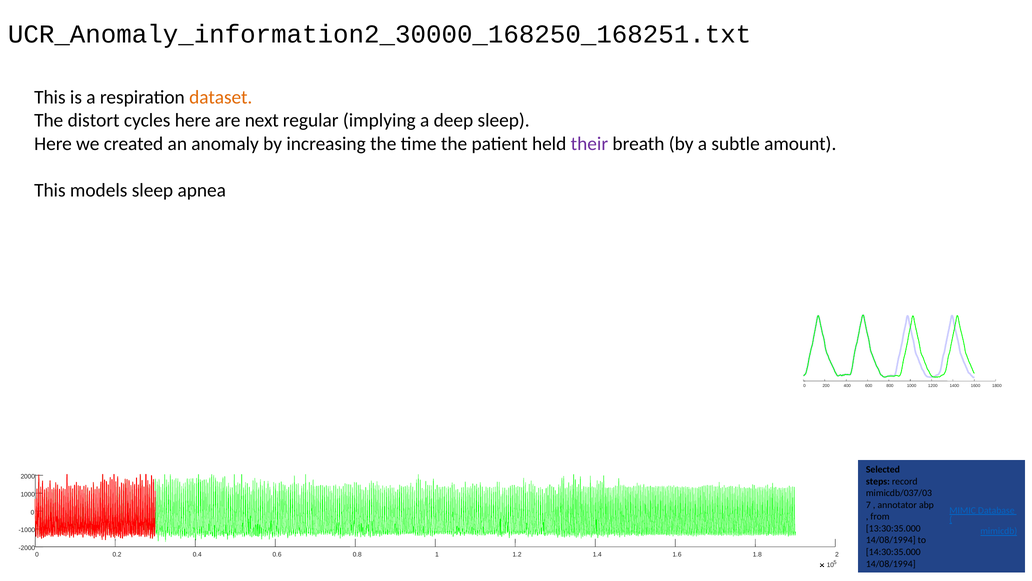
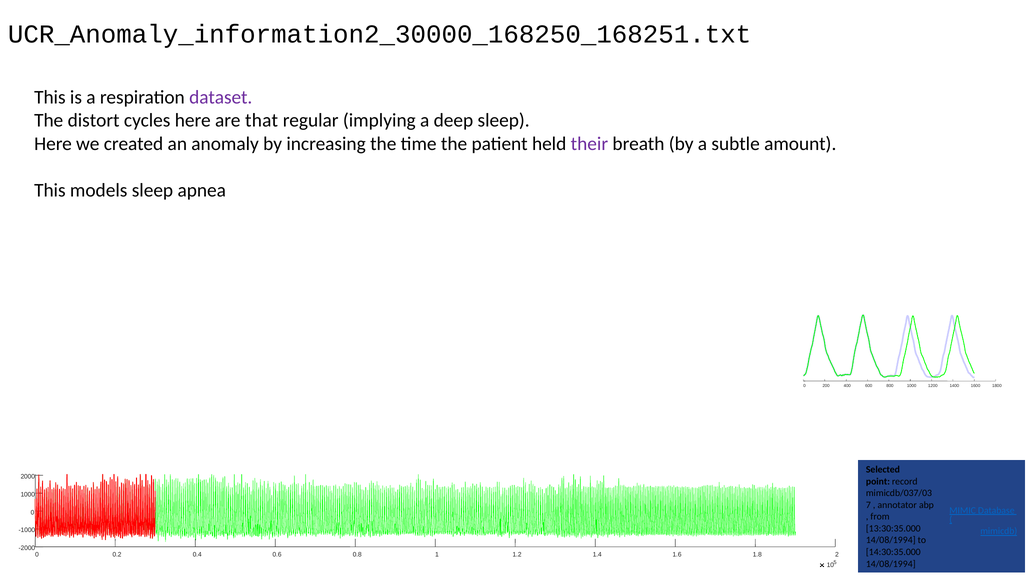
dataset colour: orange -> purple (221, 97)
next: next -> that (262, 120)
steps: steps -> point (878, 481)
